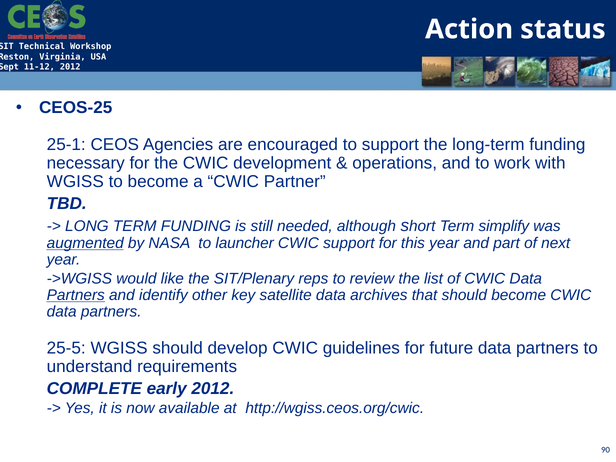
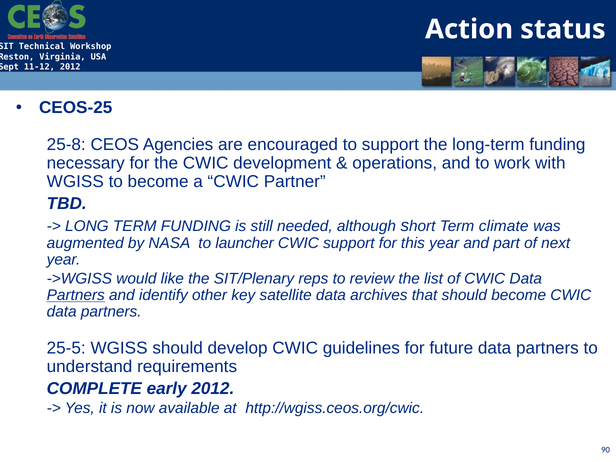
25-1: 25-1 -> 25-8 (66, 145)
simplify: simplify -> climate (504, 226)
augmented underline: present -> none (85, 243)
